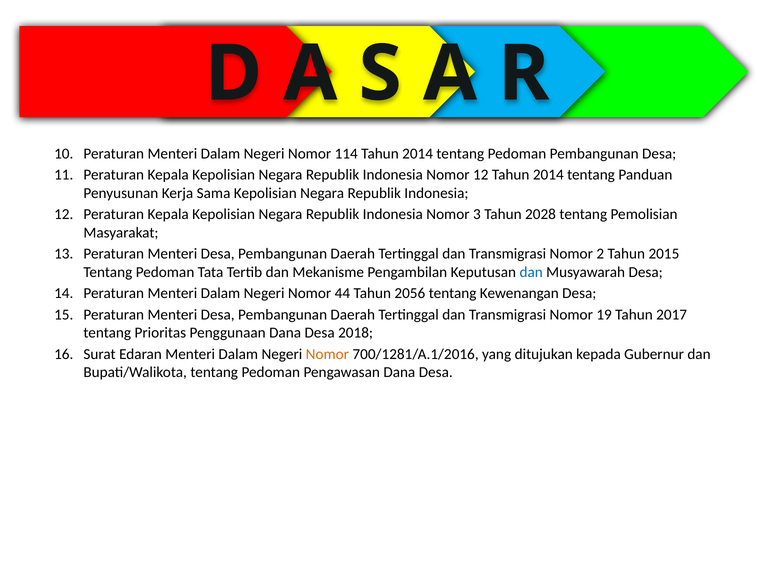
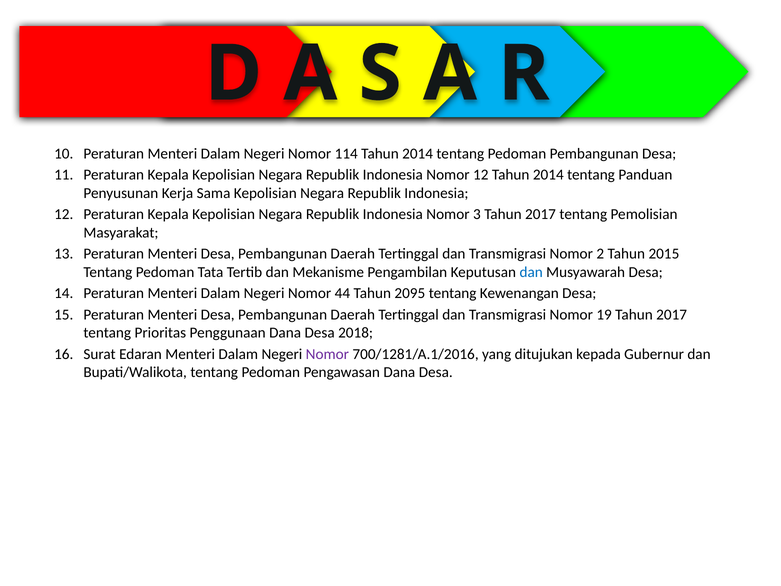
3 Tahun 2028: 2028 -> 2017 (540, 214)
2056: 2056 -> 2095 (410, 293)
Nomor colour: orange -> purple (327, 354)
